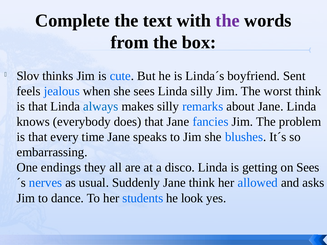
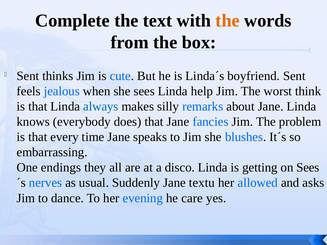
the colour: purple -> orange (228, 21)
Slov: Slov -> Sent (28, 76)
Linda silly: silly -> help (202, 91)
Jane think: think -> textu (202, 183)
students: students -> evening (143, 198)
look: look -> care (192, 198)
